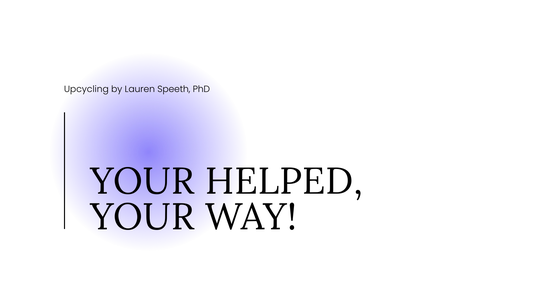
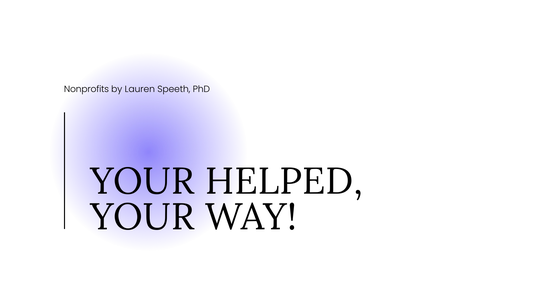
Upcycling: Upcycling -> Nonprofits (86, 89)
